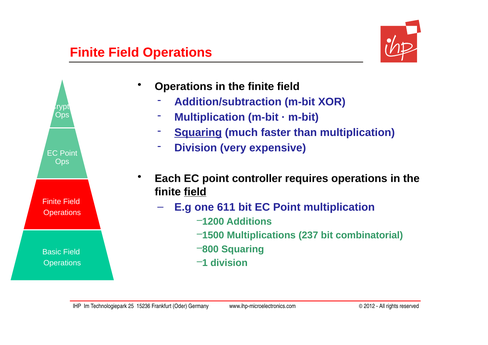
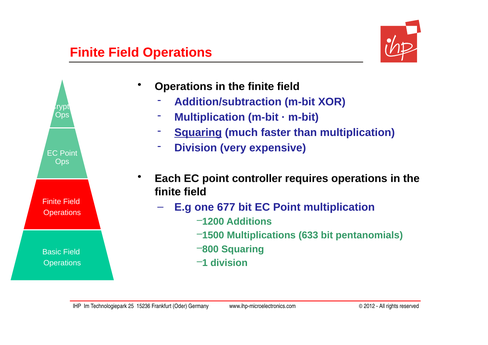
field underline: present -> none (195, 192)
611: 611 -> 677 (226, 207)
237: 237 -> 633 (308, 235)
combinatorial: combinatorial -> pentanomials (369, 235)
